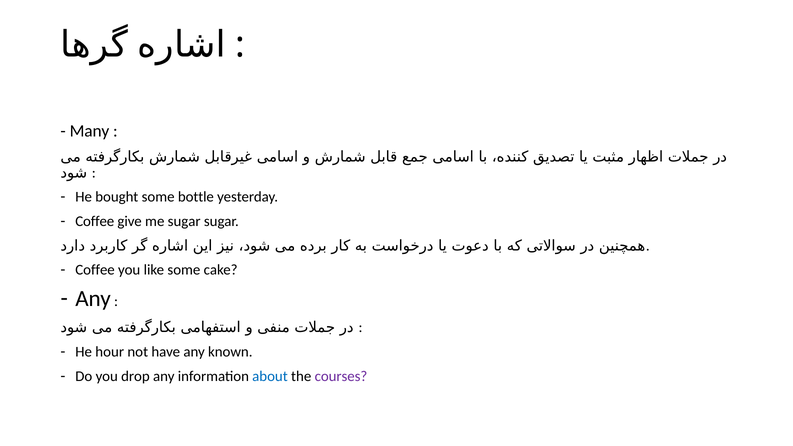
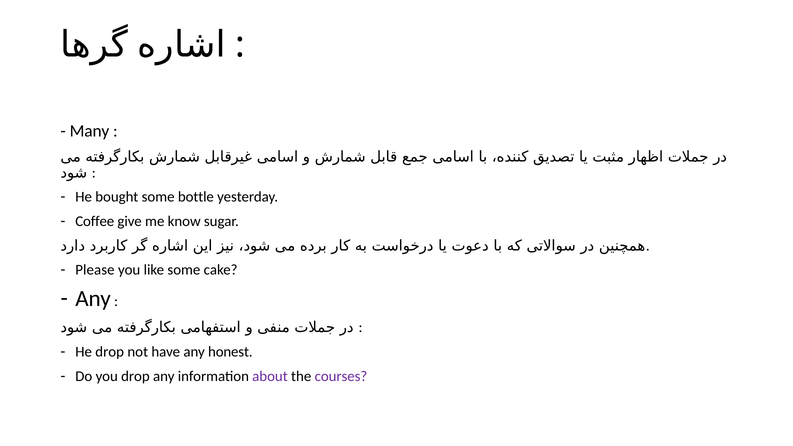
me sugar: sugar -> know (184, 221)
Coffee: Coffee -> Please (95, 270)
He hour: hour -> drop (110, 352)
known: known -> honest (230, 352)
about colour: blue -> purple (270, 376)
